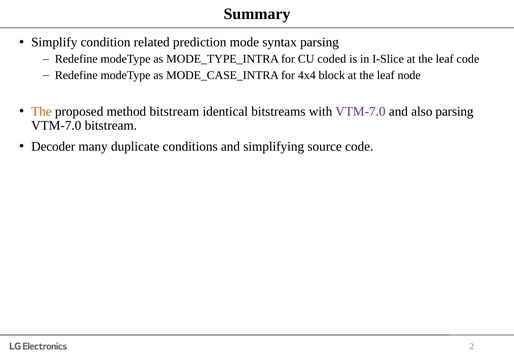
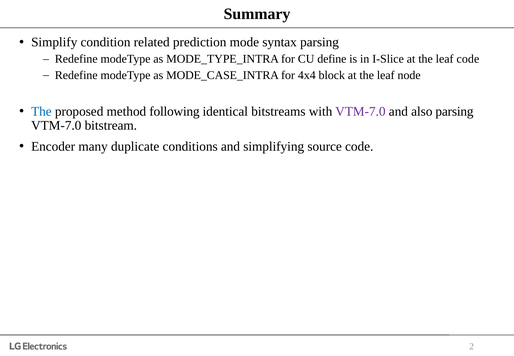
coded: coded -> define (332, 59)
The colour: orange -> blue (41, 111)
method bitstream: bitstream -> following (174, 111)
Decoder: Decoder -> Encoder (53, 146)
